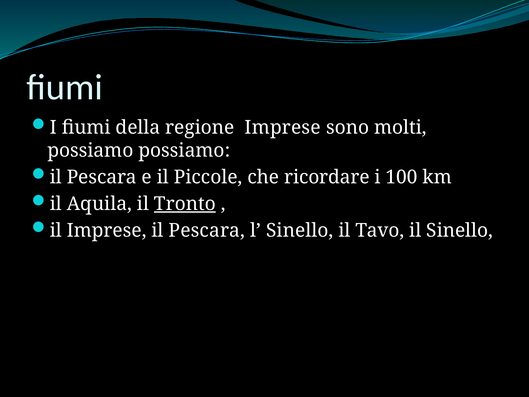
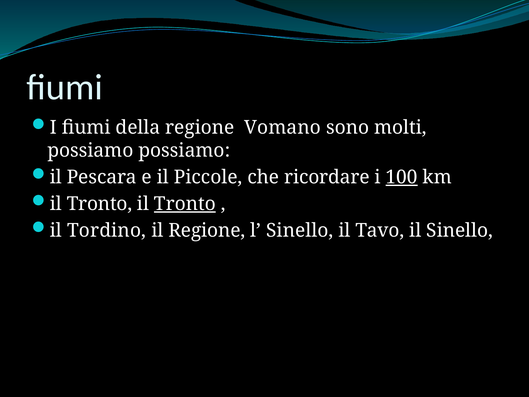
regione Imprese: Imprese -> Vomano (283, 127)
100 underline: none -> present (402, 177)
Aquila: Aquila -> Tronto (99, 204)
il Imprese: Imprese -> Tordino (107, 230)
Pescara: Pescara -> Regione (207, 230)
